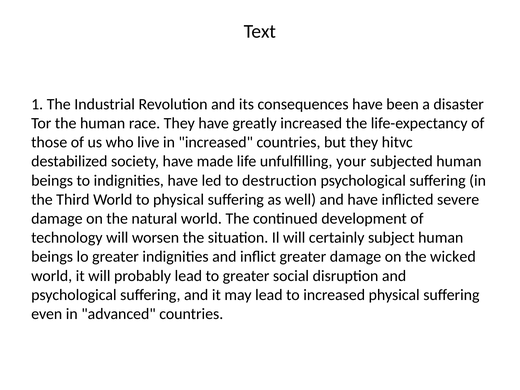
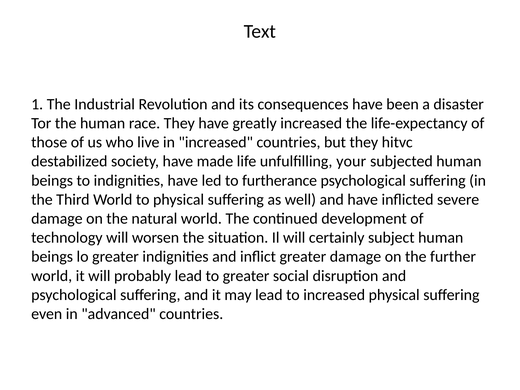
destruction: destruction -> furtherance (280, 180)
wicked: wicked -> further (453, 257)
